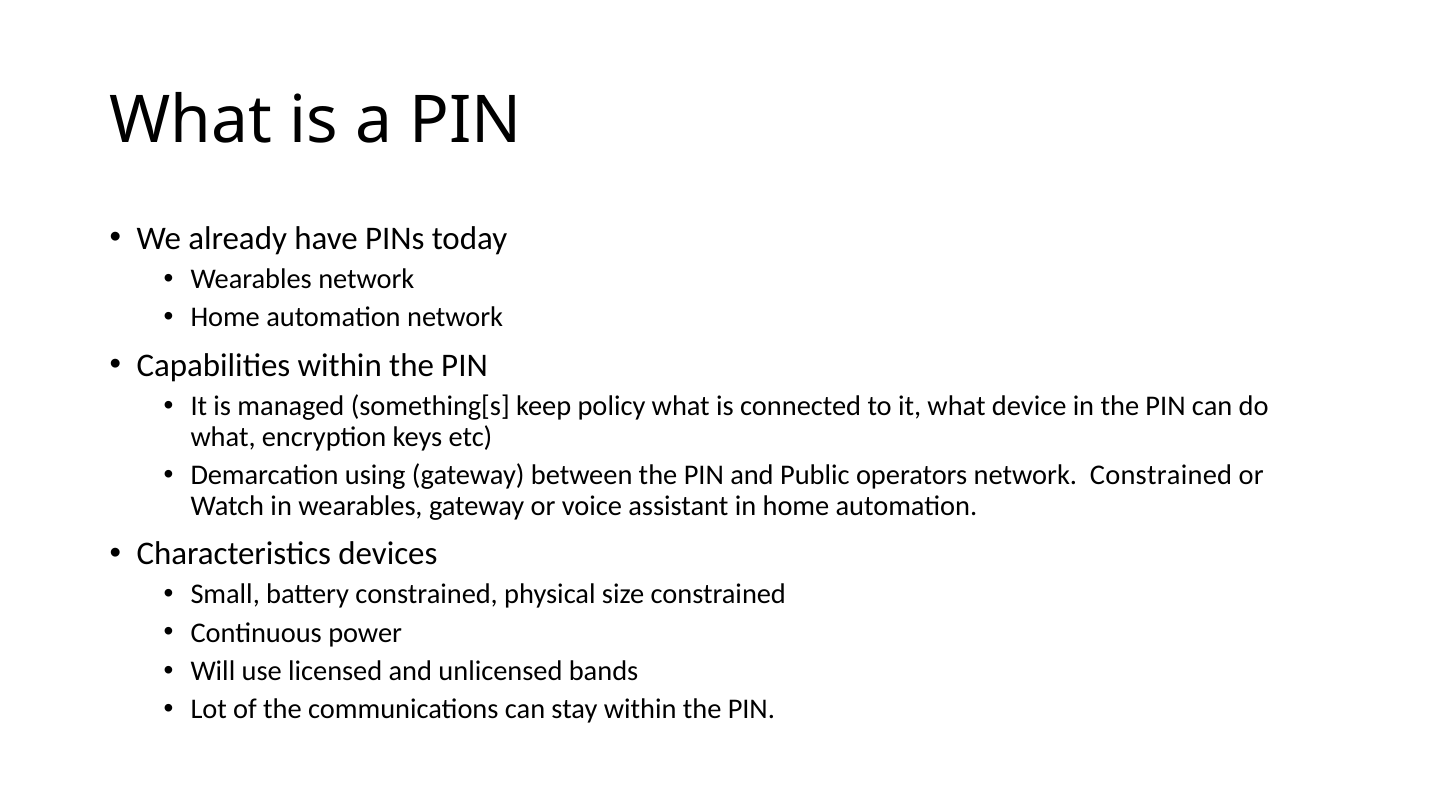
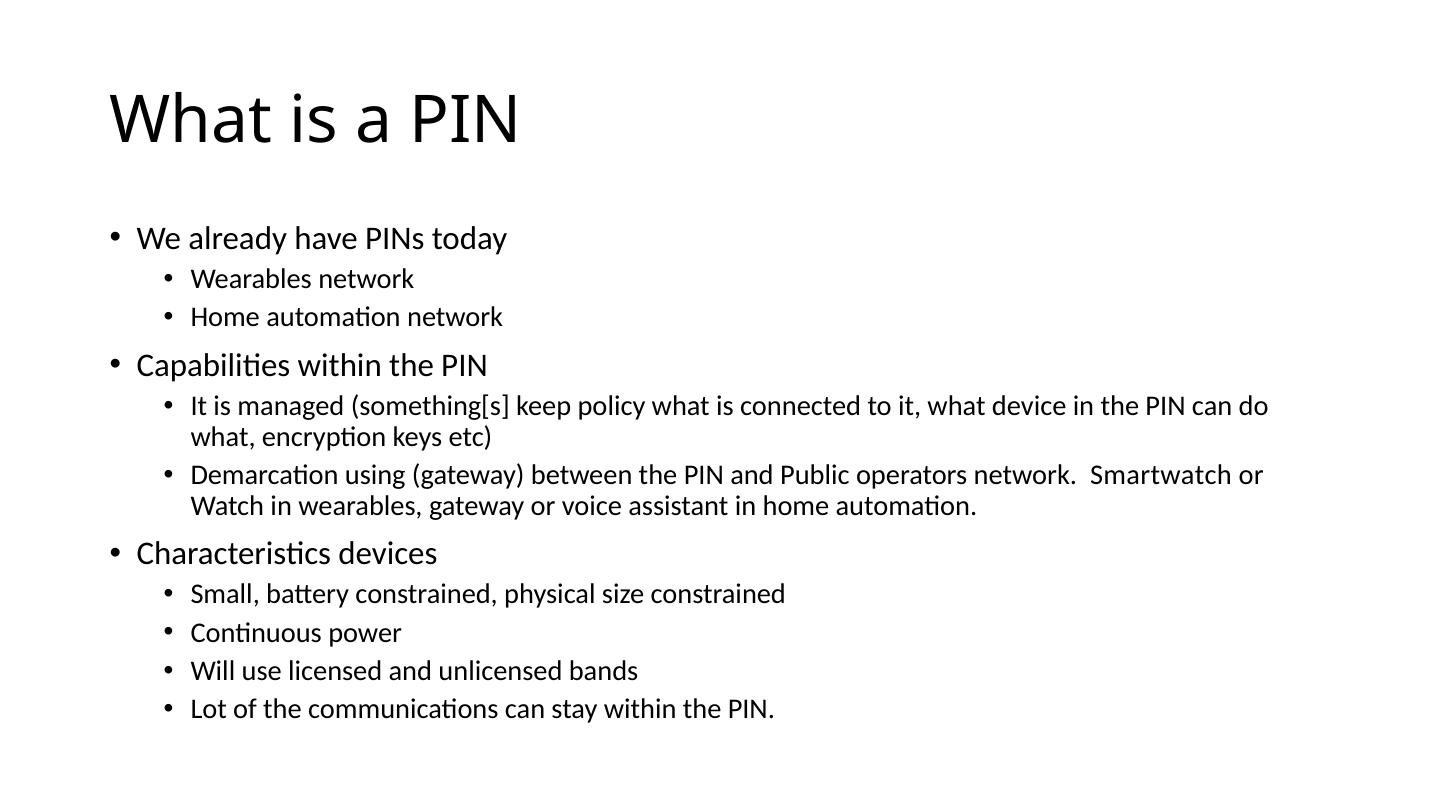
network Constrained: Constrained -> Smartwatch (1161, 475)
